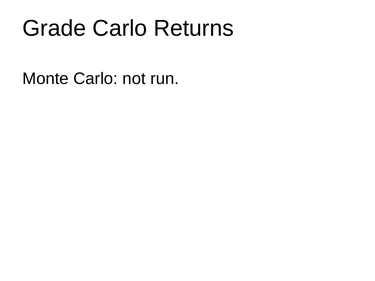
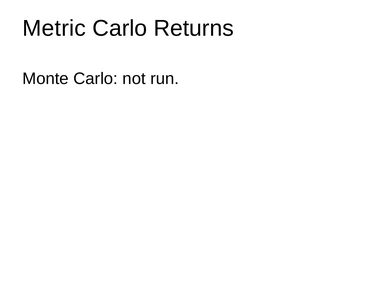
Grade: Grade -> Metric (54, 28)
